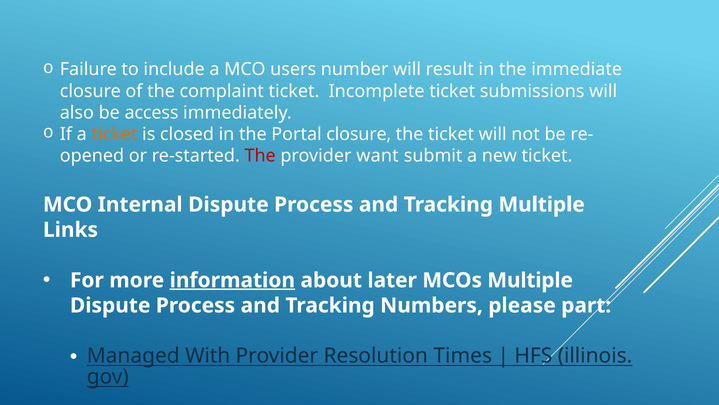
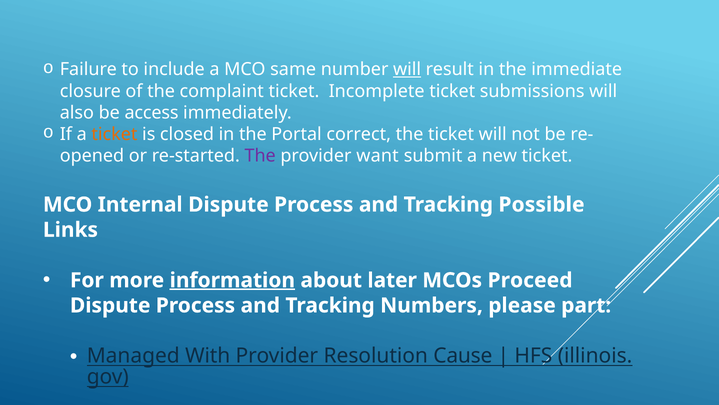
users: users -> same (293, 69)
will underline: none -> present (407, 69)
Portal closure: closure -> correct (359, 134)
The colour: red -> purple (260, 156)
Tracking Multiple: Multiple -> Possible (542, 204)
MCOs Multiple: Multiple -> Proceed (530, 280)
Times: Times -> Cause (463, 355)
